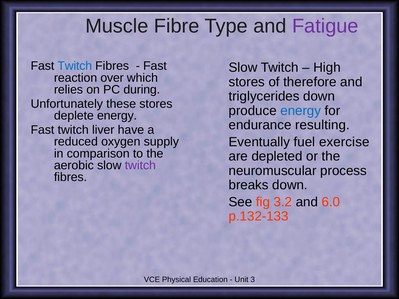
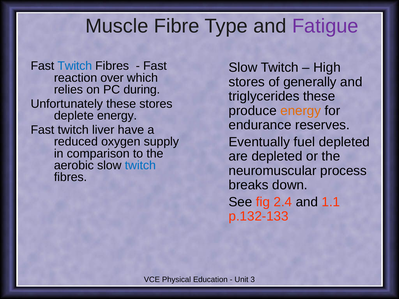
therefore: therefore -> generally (310, 82)
triglycerides down: down -> these (319, 96)
energy colour: blue -> orange (301, 111)
resulting: resulting -> reserves (322, 125)
fuel exercise: exercise -> depleted (344, 142)
twitch colour: purple -> blue (140, 166)
3.2: 3.2 -> 2.4 (283, 202)
6.0: 6.0 -> 1.1 (331, 202)
